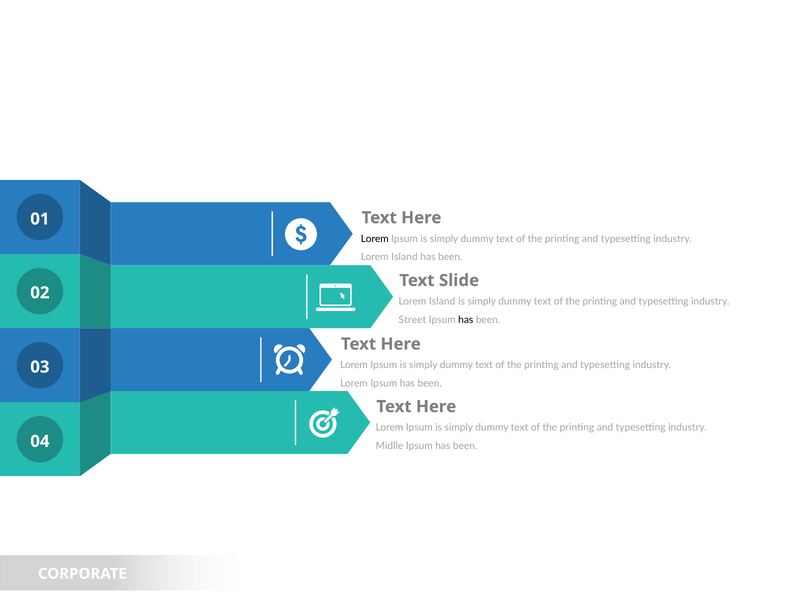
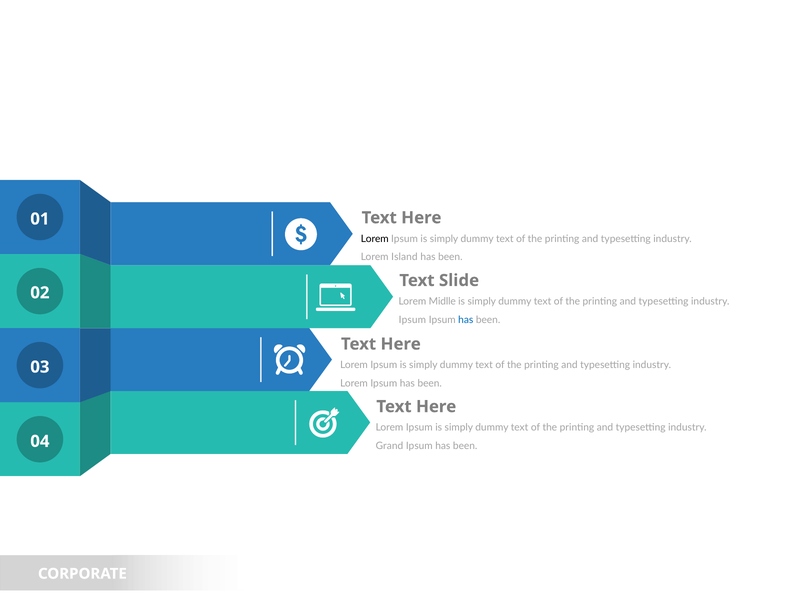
Island: Island -> Midlle (442, 301)
Street: Street -> Ipsum (412, 320)
has colour: black -> blue (466, 320)
Midlle: Midlle -> Grand (389, 446)
